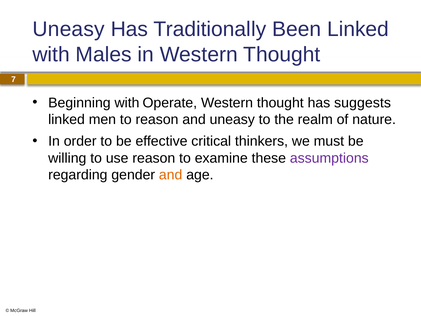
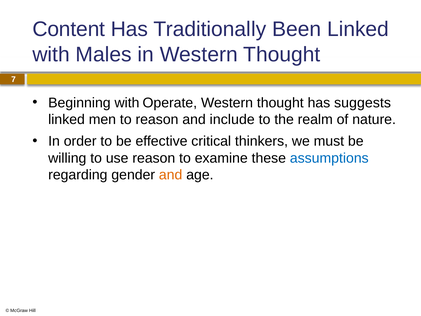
Uneasy: Uneasy -> Content (69, 29)
and uneasy: uneasy -> include (232, 120)
assumptions colour: purple -> blue (329, 158)
